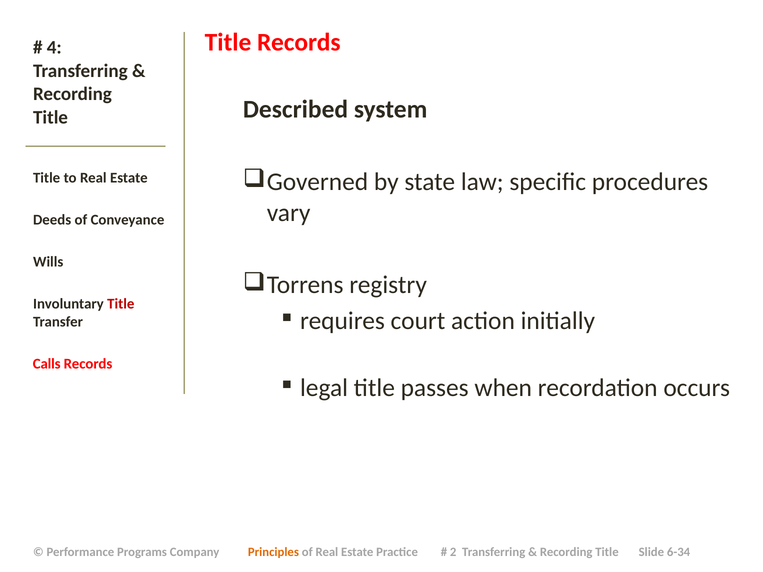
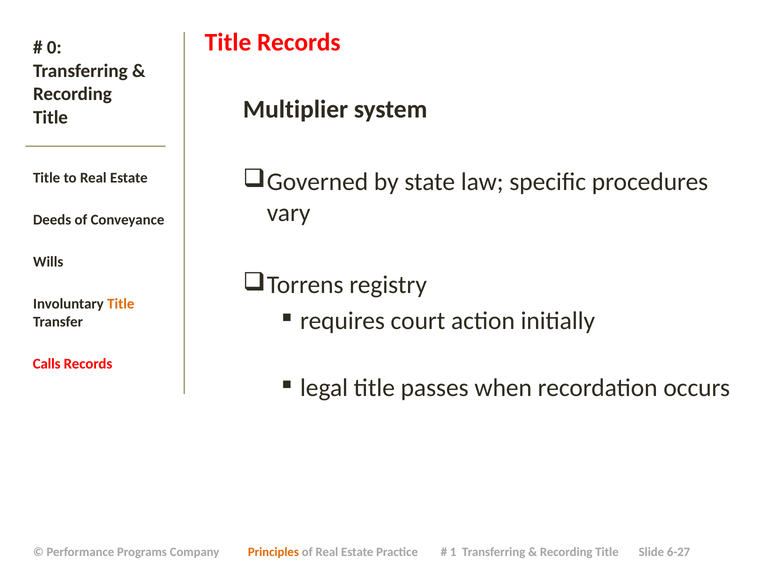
4: 4 -> 0 (54, 47)
Described: Described -> Multiplier (296, 109)
Title colour: red -> orange (121, 304)
2: 2 -> 1 (453, 552)
6-34: 6-34 -> 6-27 (679, 552)
